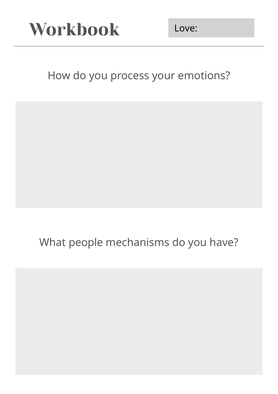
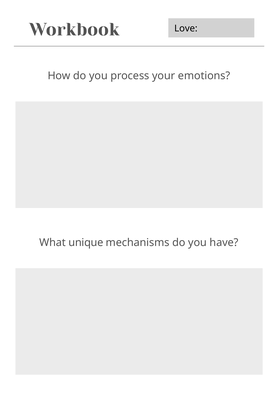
people: people -> unique (86, 242)
